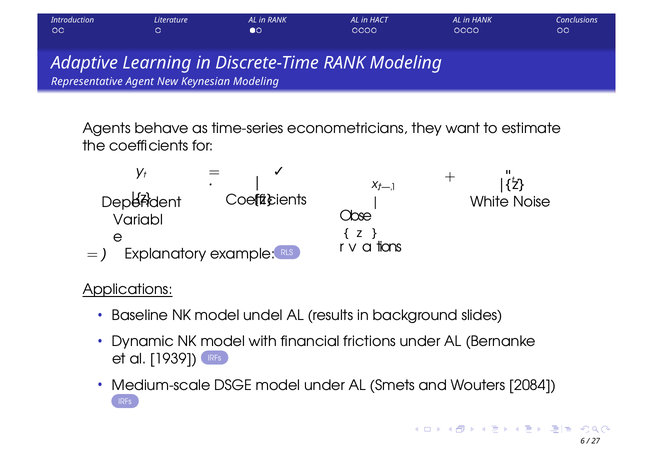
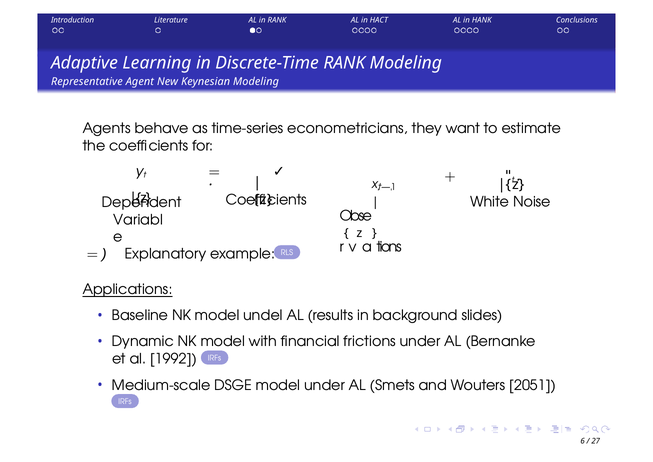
1939: 1939 -> 1992 (173, 359)
2084: 2084 -> 2051 (533, 385)
